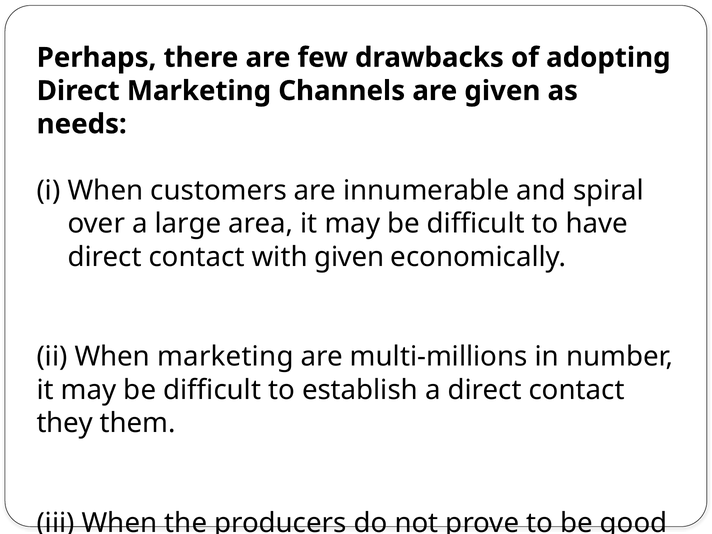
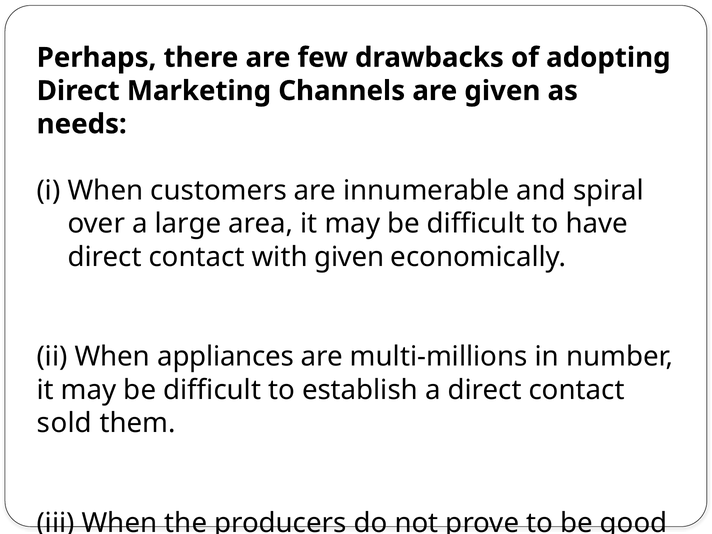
When marketing: marketing -> appliances (226, 357)
they: they -> sold (64, 423)
